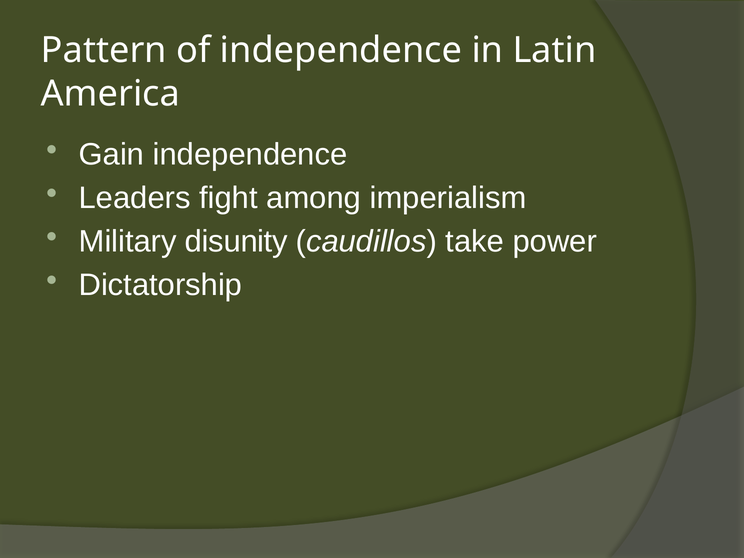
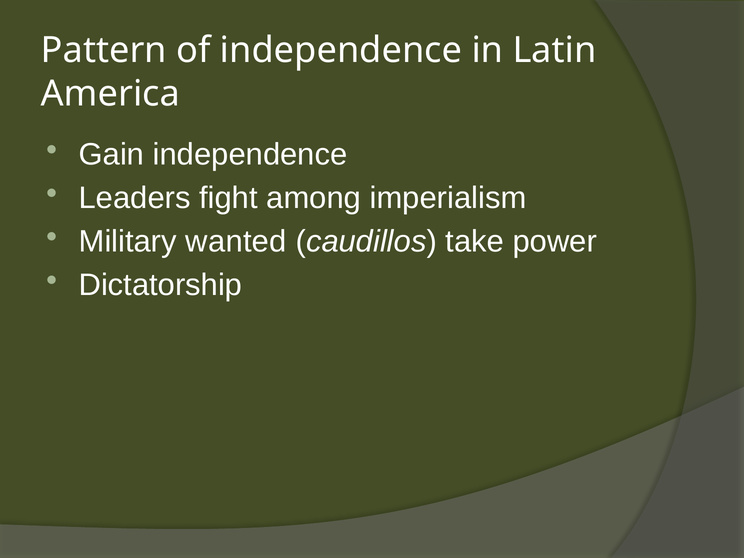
disunity: disunity -> wanted (236, 241)
